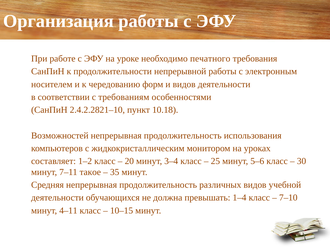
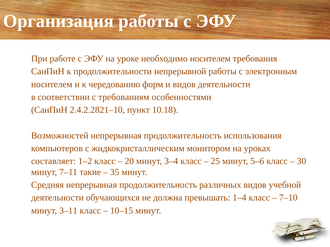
необходимо печатного: печатного -> носителем (210, 59)
такое: такое -> такие (90, 172)
4–11: 4–11 -> 3–11 (68, 211)
